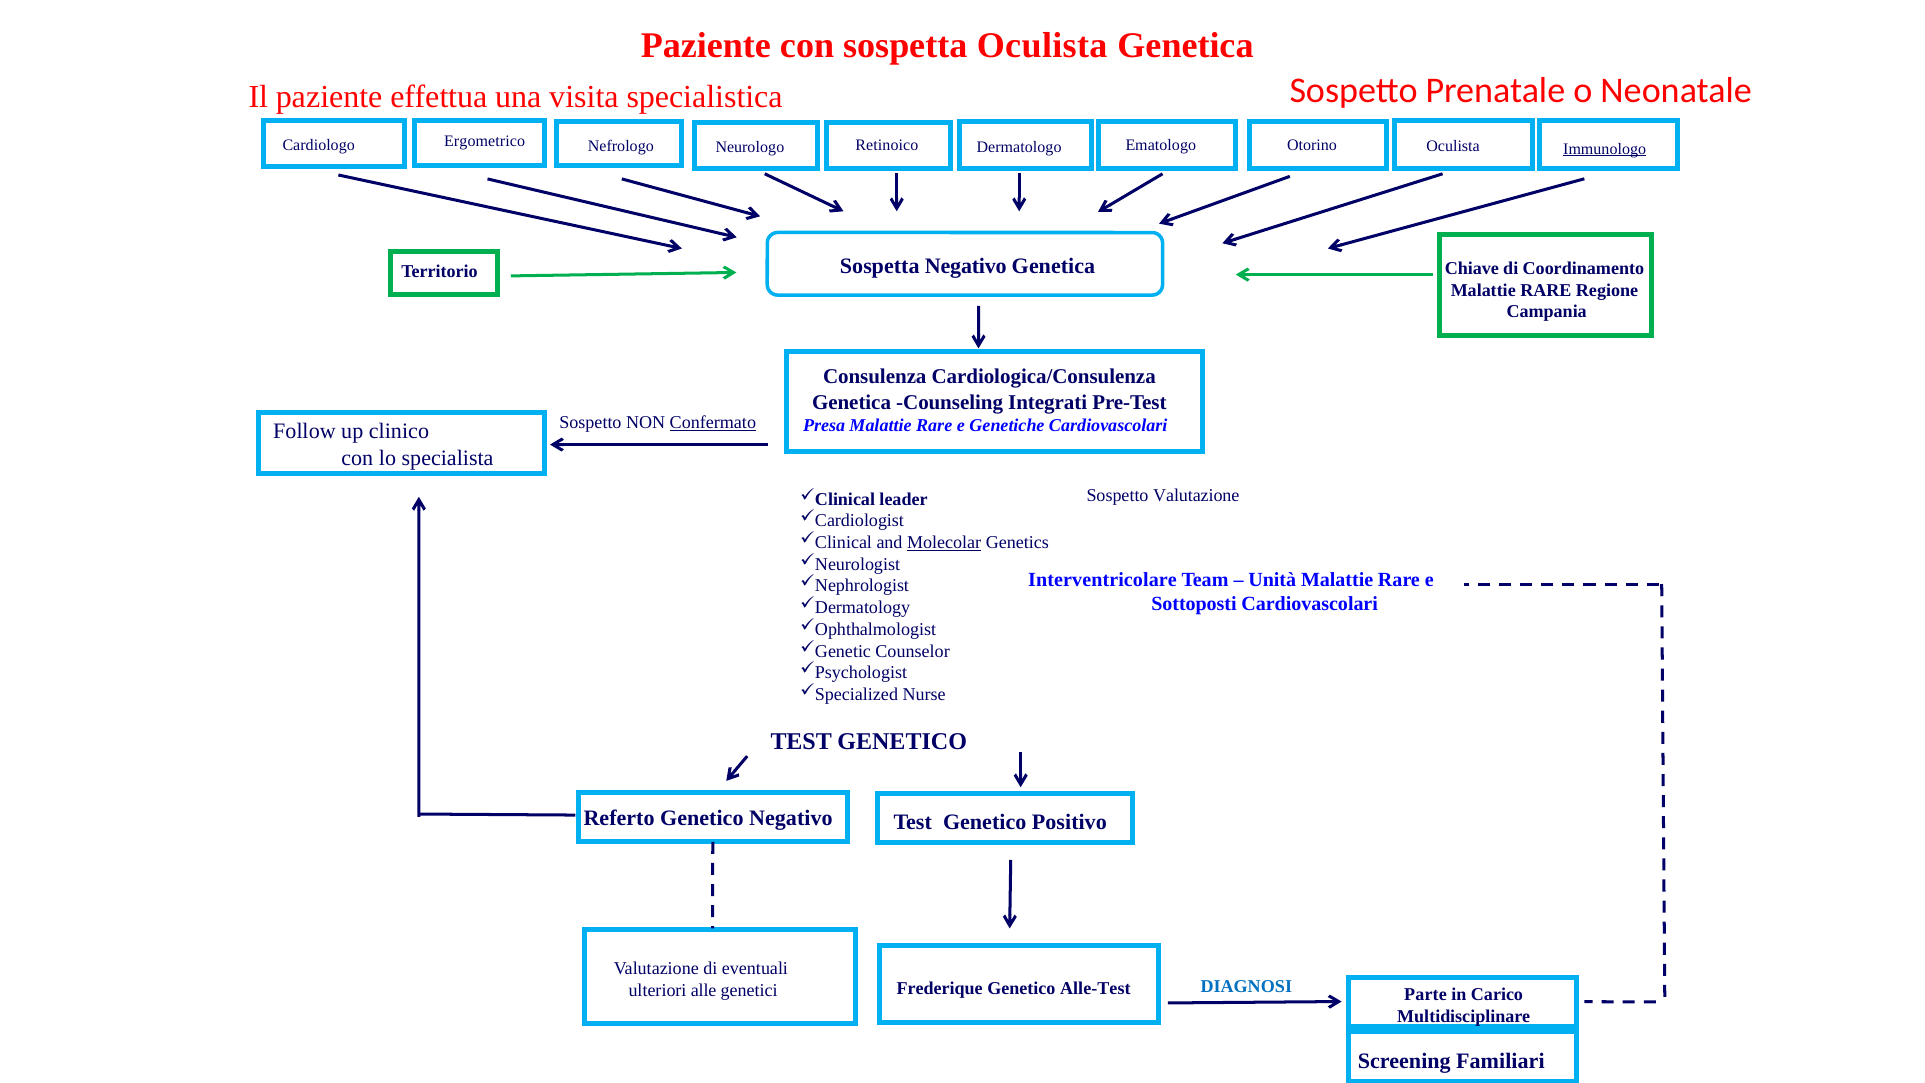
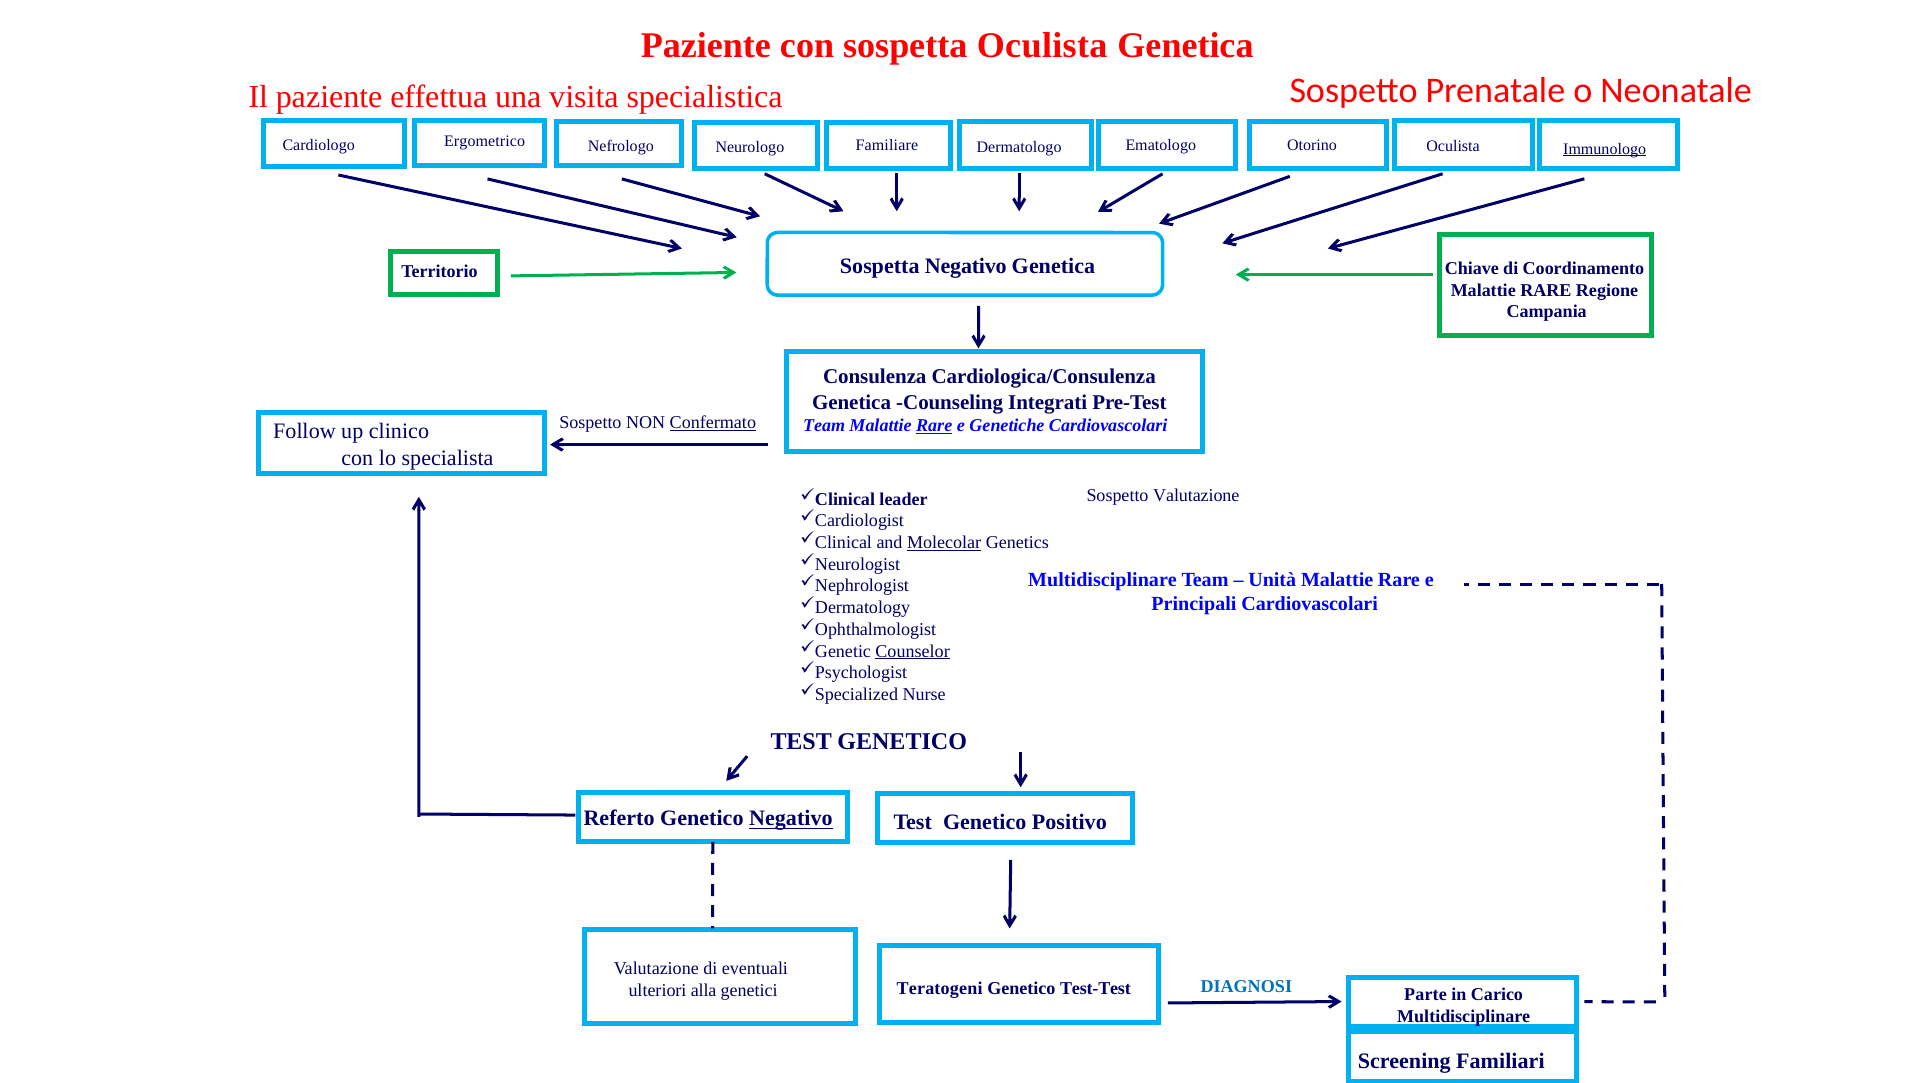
Retinoico: Retinoico -> Familiare (887, 146)
Presa: Presa -> Team (824, 425)
Rare underline: none -> present (934, 425)
Interventricolare: Interventricolare -> Multidisciplinare (1103, 580)
Sottoposti: Sottoposti -> Principali (1194, 604)
Counselor underline: none -> present (913, 651)
Negativo underline: none -> present (791, 819)
Frederique: Frederique -> Teratogeni (940, 988)
Alle-Test: Alle-Test -> Test-Test (1095, 988)
alle: alle -> alla (704, 990)
